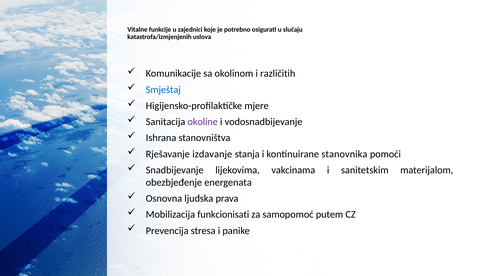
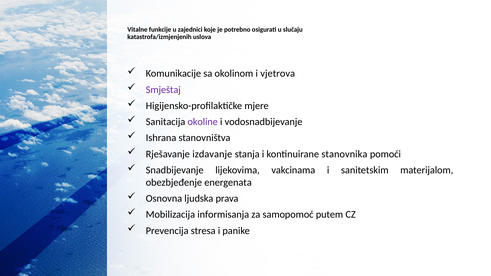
različitih: različitih -> vjetrova (278, 74)
Smještaj colour: blue -> purple (163, 90)
funkcionisati: funkcionisati -> informisanja (223, 215)
